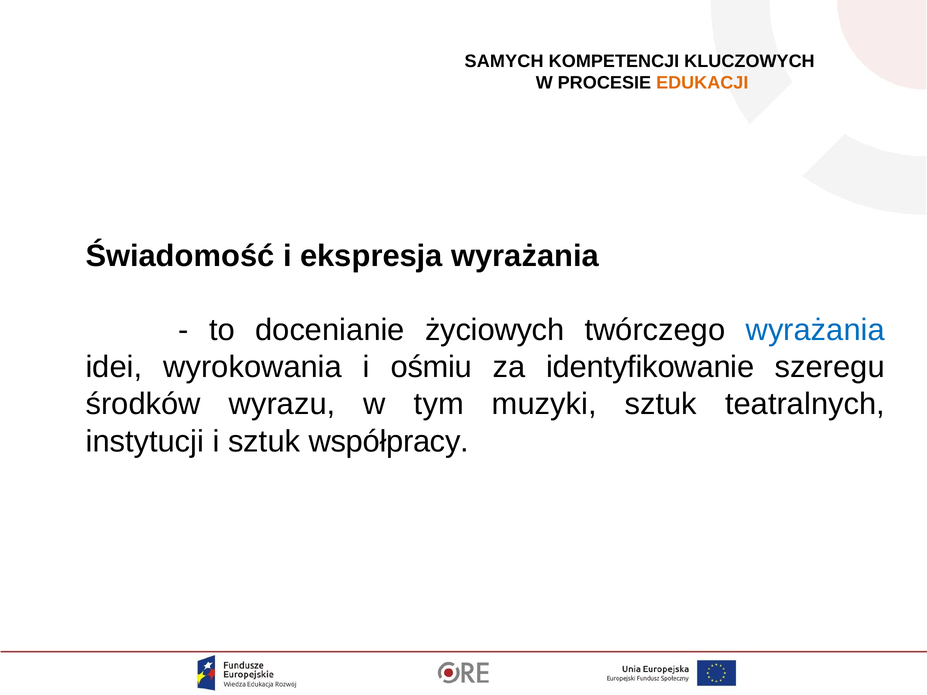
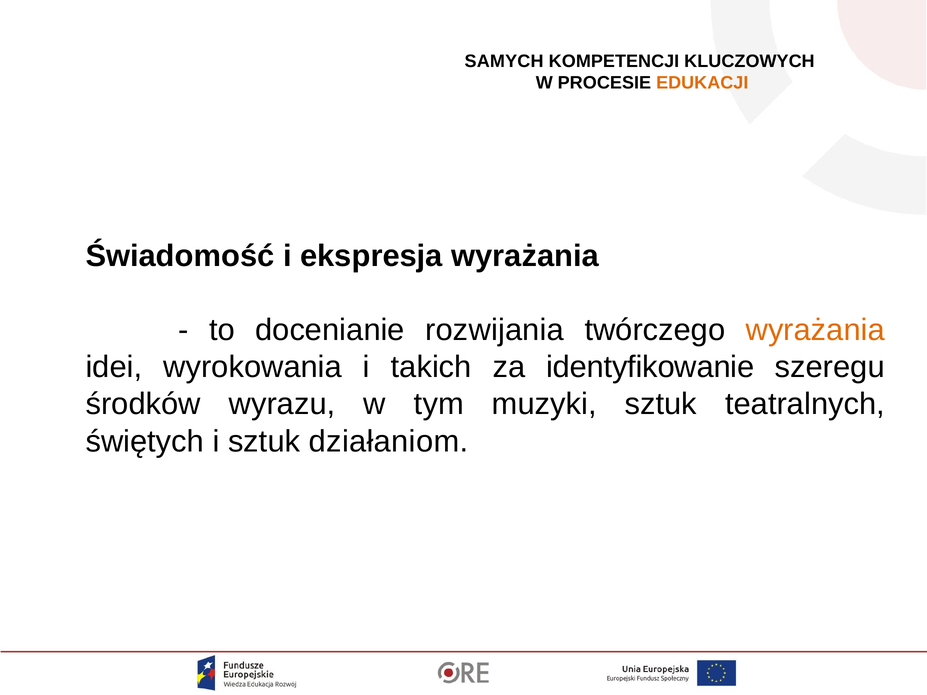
życiowych: życiowych -> rozwijania (495, 330)
wyrażania colour: blue -> orange (815, 330)
ośmiu: ośmiu -> takich (431, 367)
instytucji: instytucji -> świętych (145, 441)
współpracy: współpracy -> działaniom (388, 441)
